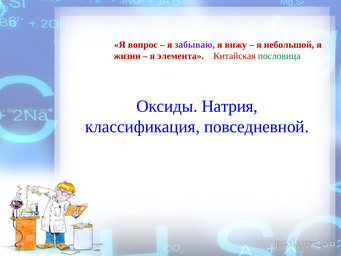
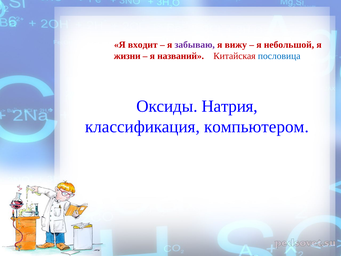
вопрос: вопрос -> входит (143, 45)
элемента: элемента -> названий (181, 56)
пословица colour: green -> blue (279, 56)
повседневной: повседневной -> компьютером (256, 127)
